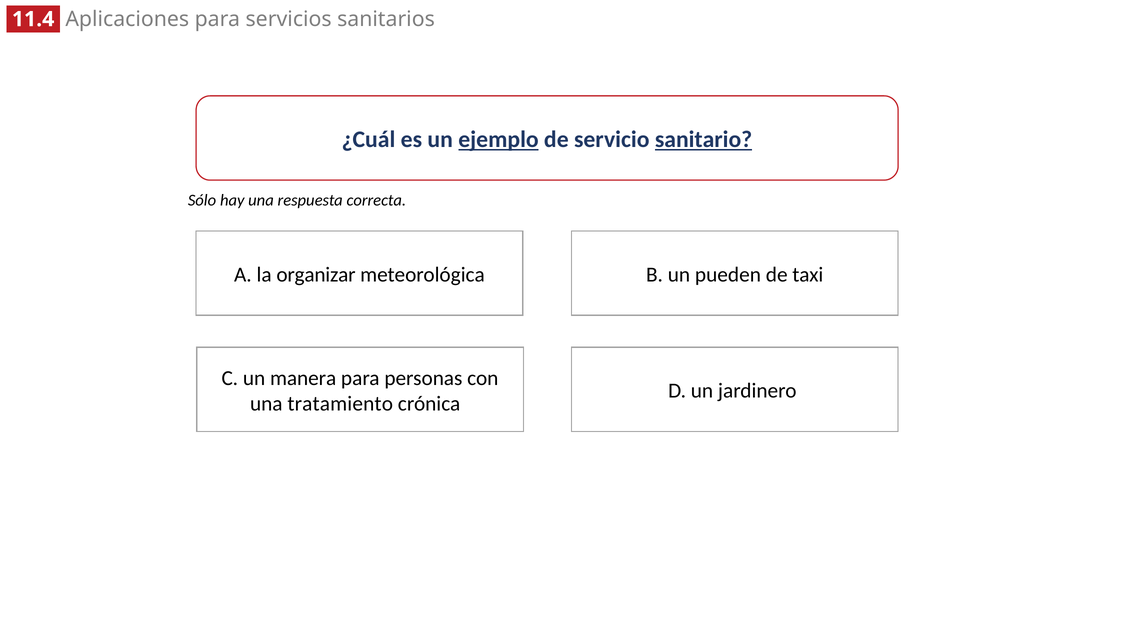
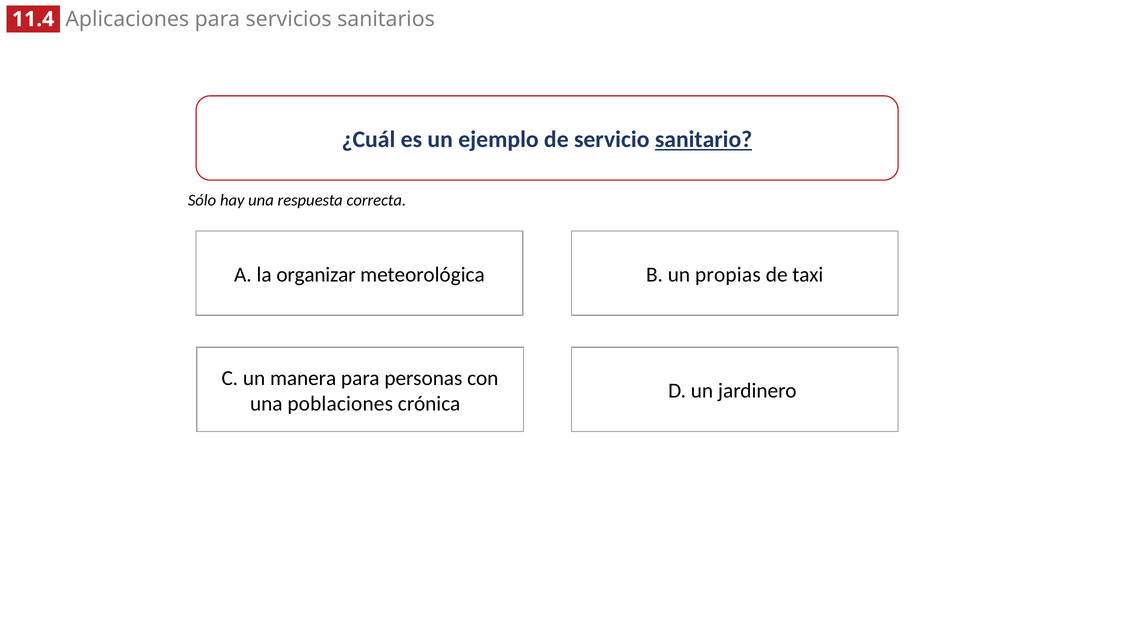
ejemplo underline: present -> none (498, 140)
pueden: pueden -> propias (728, 275)
tratamiento: tratamiento -> poblaciones (340, 404)
